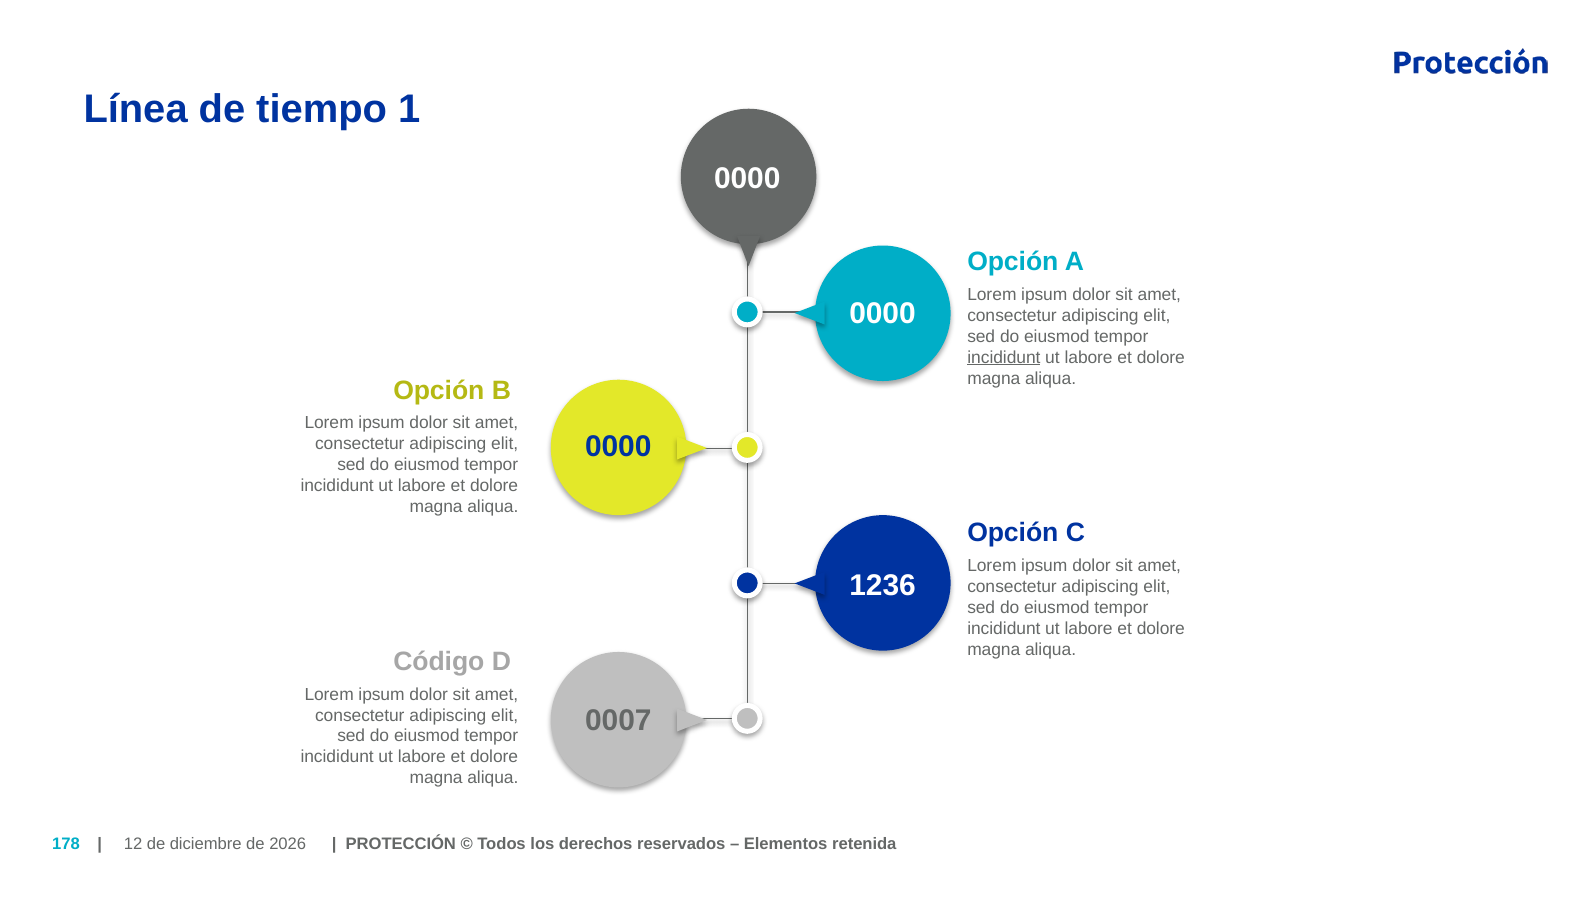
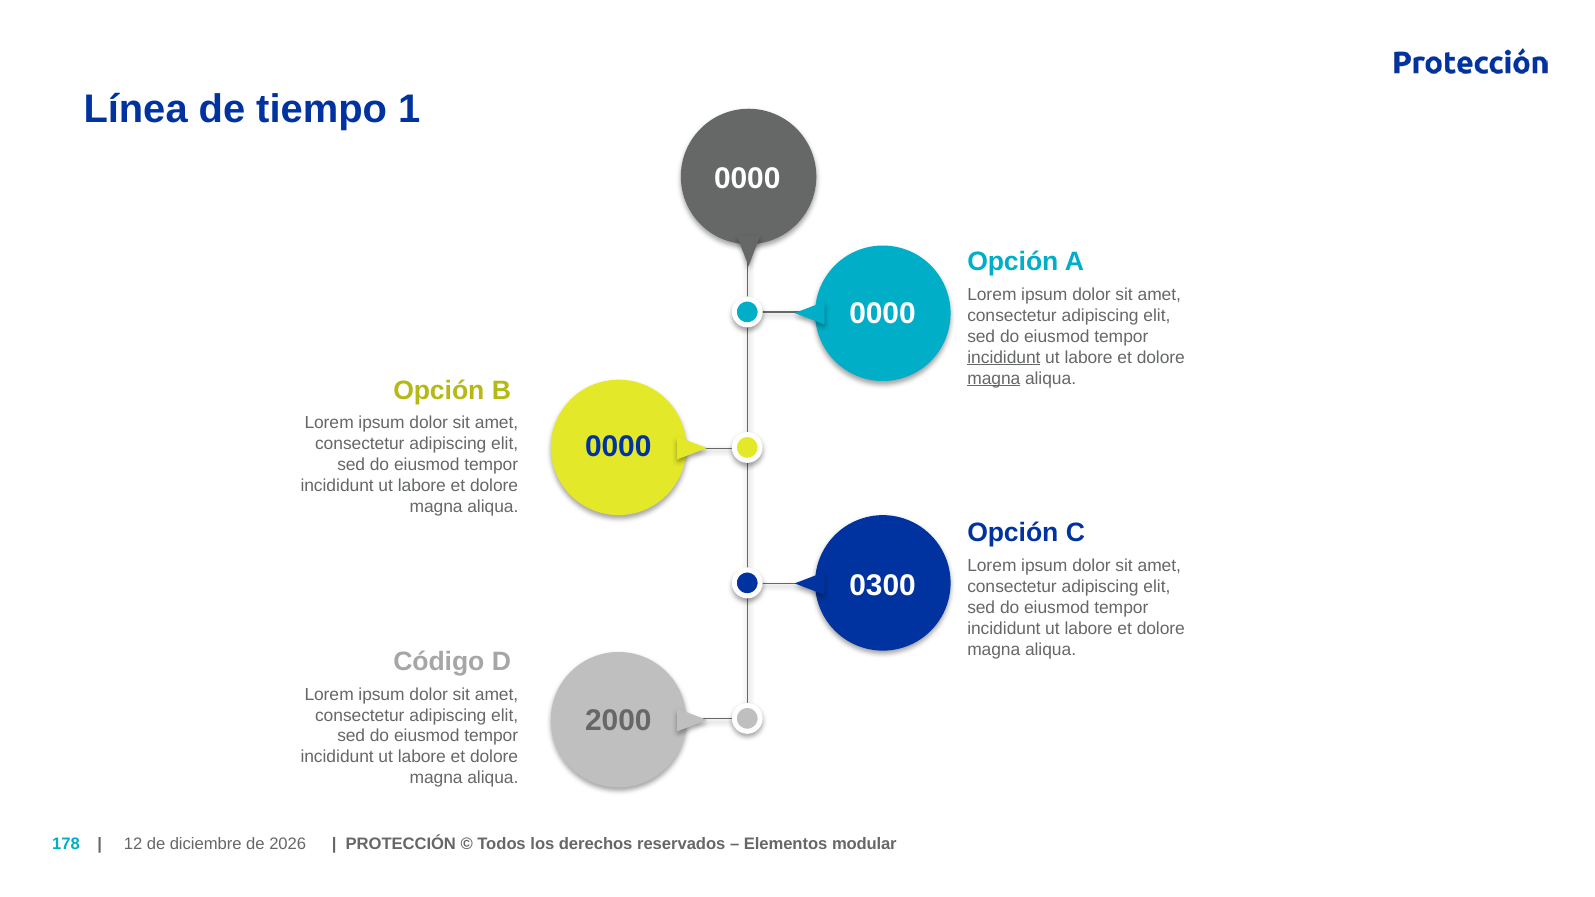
magna underline: none -> present (994, 379)
1236: 1236 -> 0300 (883, 586)
0007: 0007 -> 2000 (618, 721)
retenida: retenida -> modular (864, 845)
